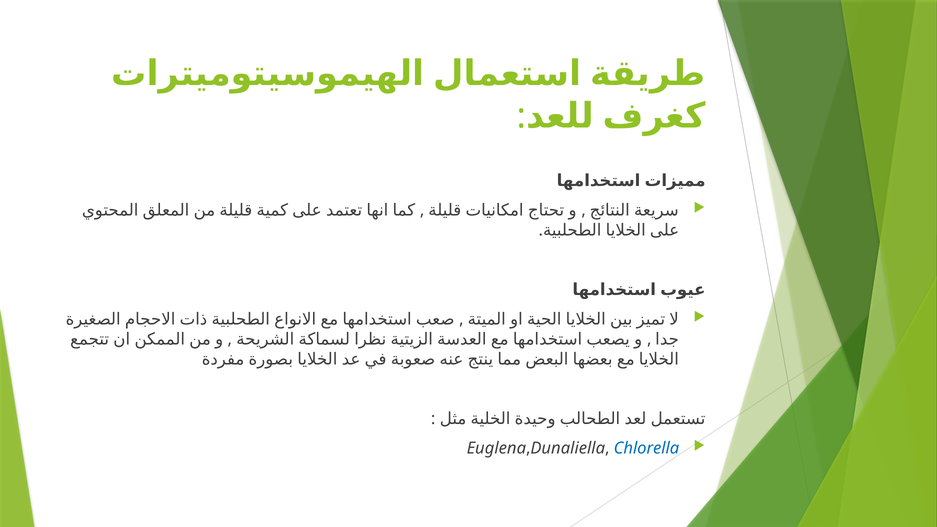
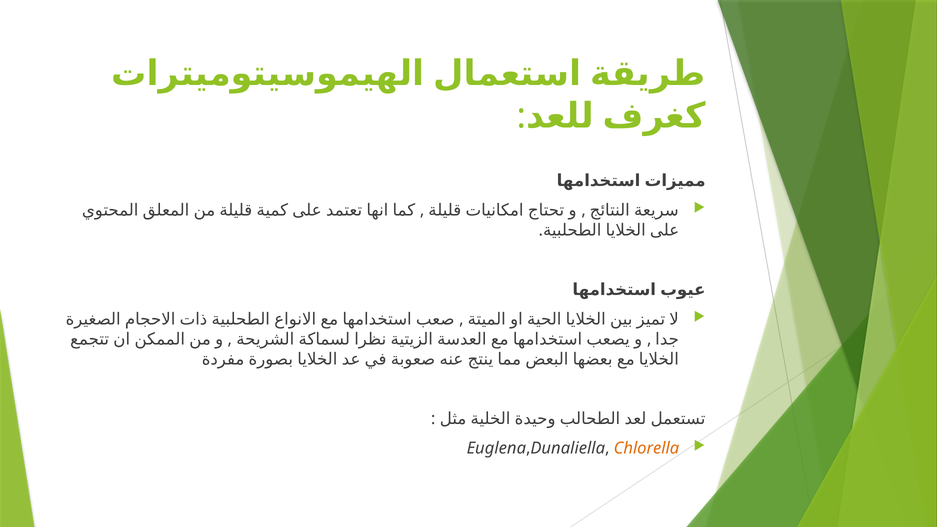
Chlorella colour: blue -> orange (646, 448)
